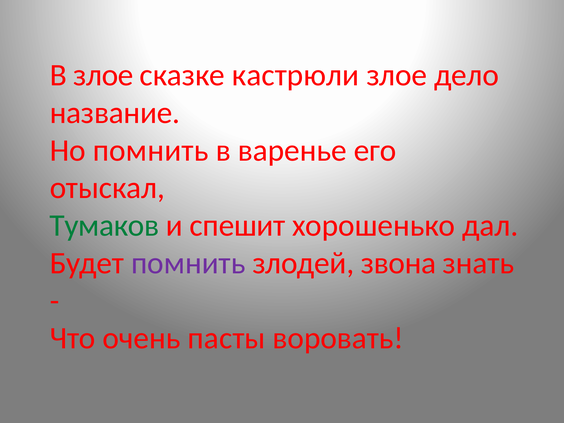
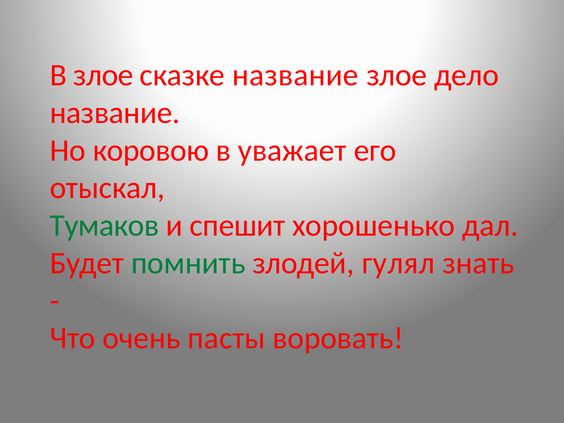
сказке кастрюли: кастрюли -> название (295, 75)
Но помнить: помнить -> коровою (151, 150)
варенье: варенье -> уважает (292, 150)
помнить colour: purple -> green (188, 263)
звона: звона -> гулял (398, 263)
